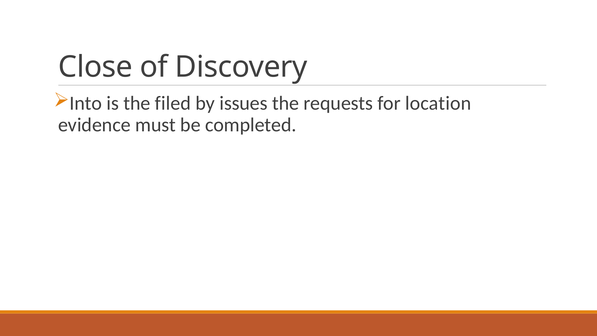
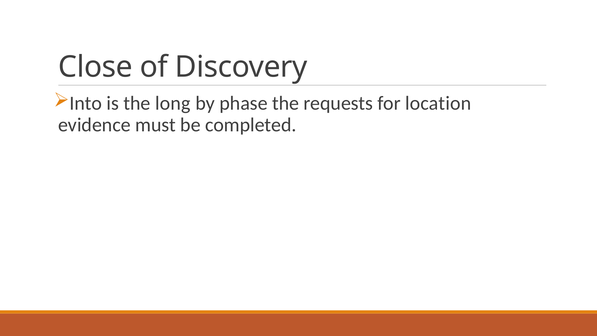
filed: filed -> long (173, 103)
issues: issues -> phase (244, 103)
